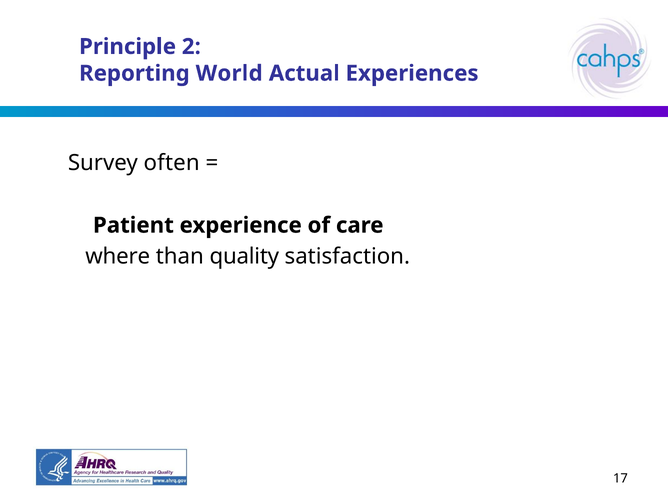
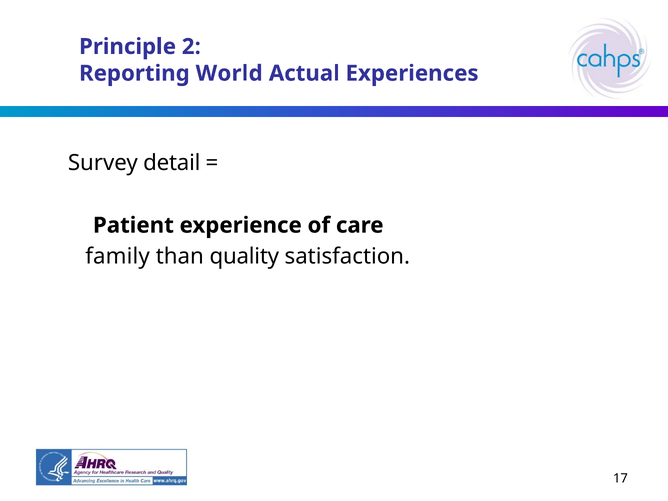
often: often -> detail (172, 163)
where: where -> family (118, 256)
